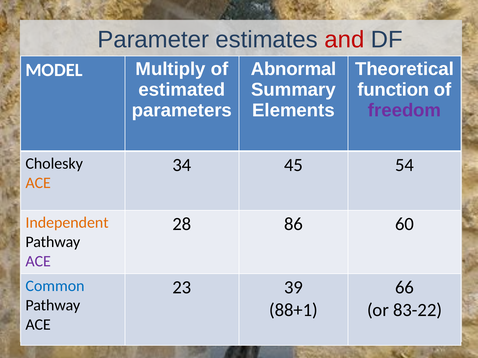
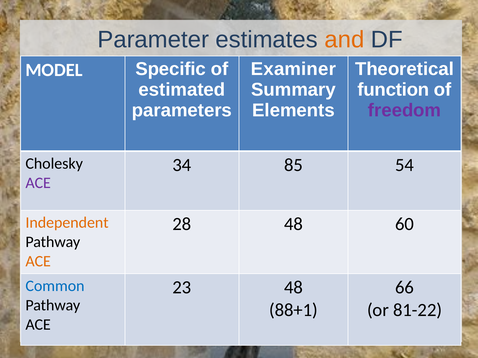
and colour: red -> orange (344, 40)
Abnormal: Abnormal -> Examiner (293, 69)
Multiply: Multiply -> Specific (171, 69)
45: 45 -> 85 (294, 165)
ACE colour: orange -> purple (38, 183)
28 86: 86 -> 48 (294, 225)
ACE colour: purple -> orange (38, 262)
23 39: 39 -> 48 (294, 288)
83-22: 83-22 -> 81-22 (418, 311)
